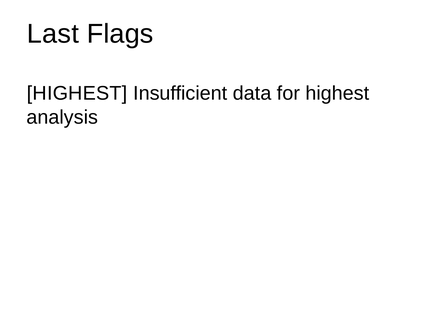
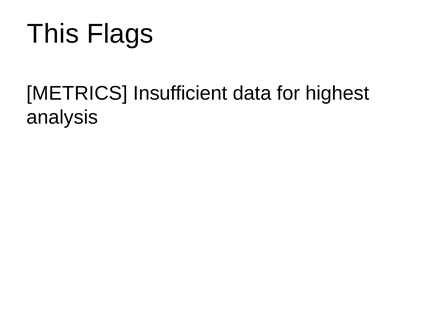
Last: Last -> This (53, 34)
HIGHEST: HIGHEST -> METRICS (77, 93)
